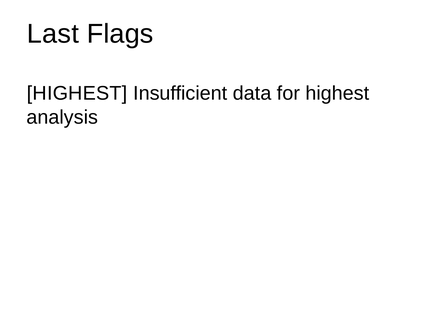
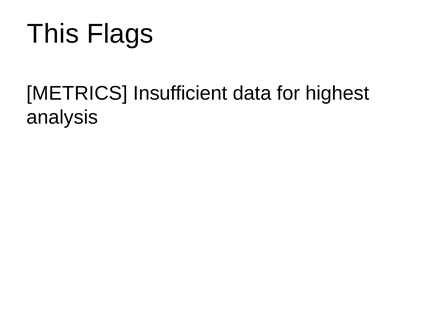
Last: Last -> This (53, 34)
HIGHEST: HIGHEST -> METRICS (77, 93)
